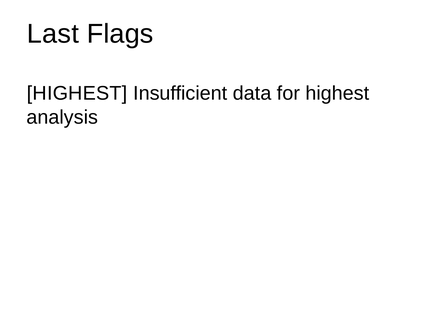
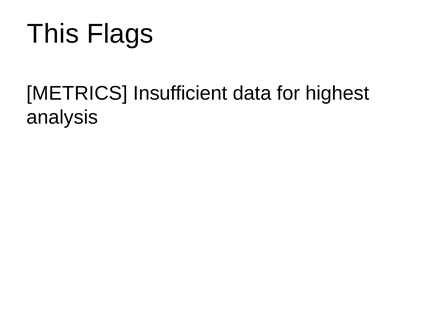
Last: Last -> This (53, 34)
HIGHEST: HIGHEST -> METRICS (77, 93)
